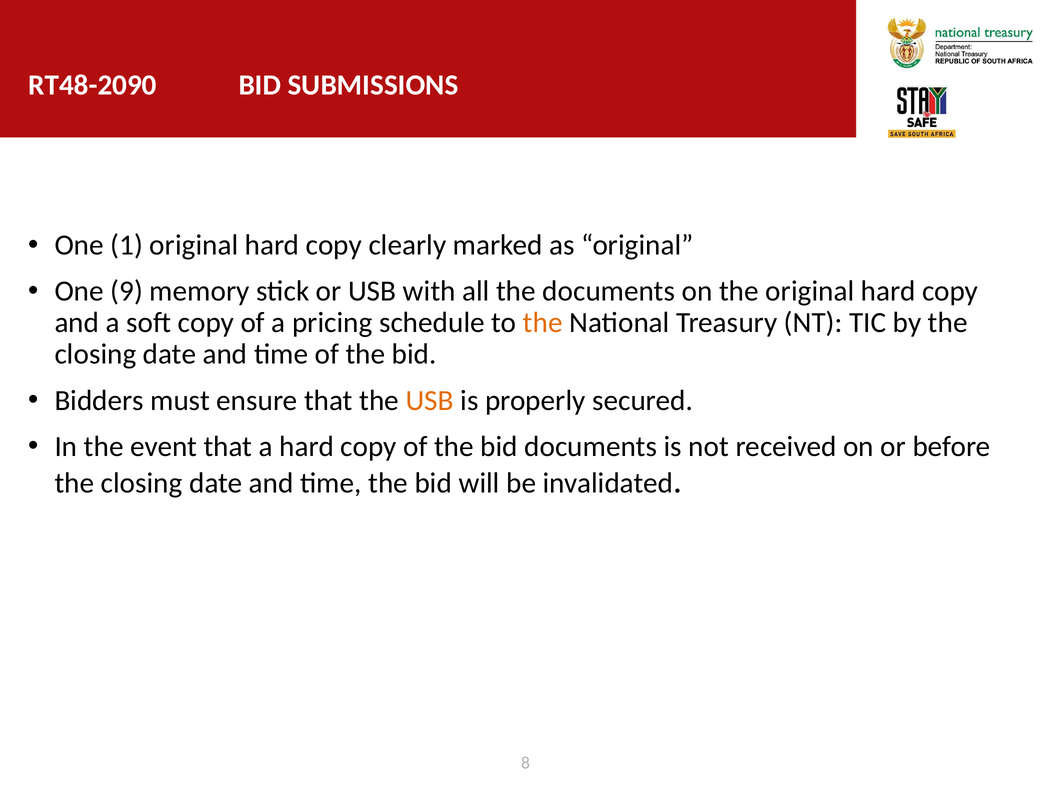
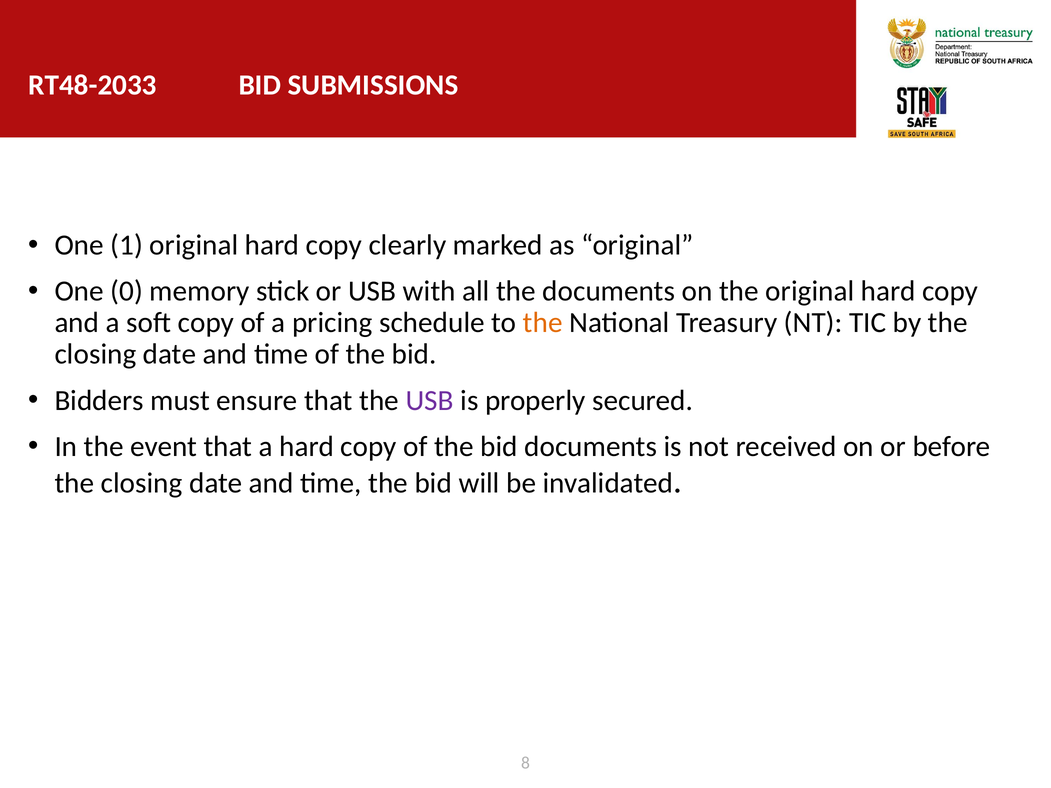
RT48-2090: RT48-2090 -> RT48-2033 (93, 85)
9: 9 -> 0 (127, 291)
USB colour: orange -> purple (430, 400)
